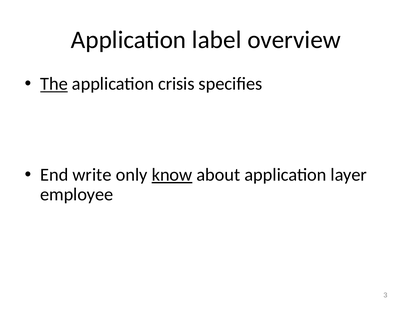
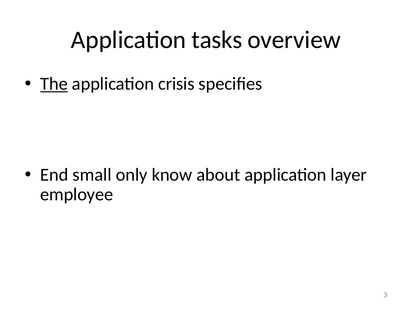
label: label -> tasks (217, 40)
write: write -> small (92, 175)
know underline: present -> none (172, 175)
